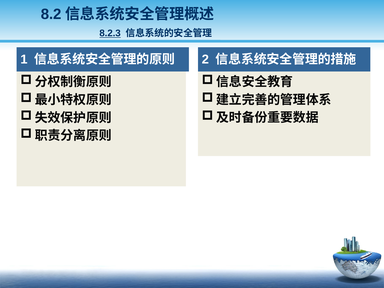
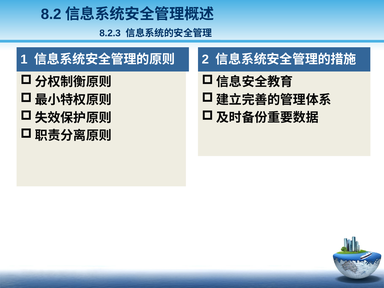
8.2.3 underline: present -> none (110, 33)
